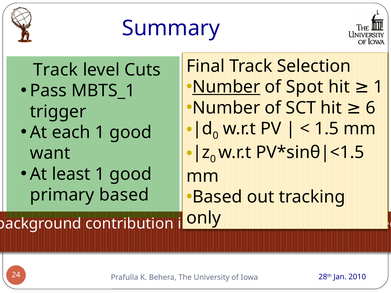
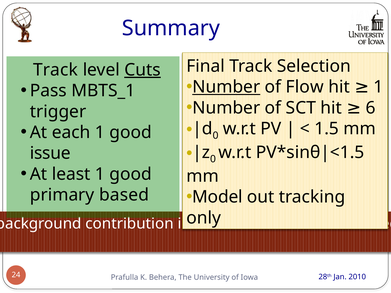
Cuts underline: none -> present (142, 70)
Spot: Spot -> Flow (305, 87)
want: want -> issue (50, 153)
Based: Based -> Model (217, 197)
